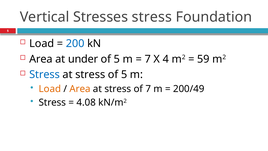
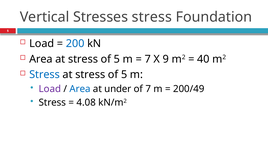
Area at under: under -> stress (83, 59)
4: 4 -> 9 (166, 59)
59: 59 -> 40 (203, 59)
Load colour: orange -> purple (50, 89)
Area colour: orange -> blue (80, 89)
stress: stress -> under (118, 89)
